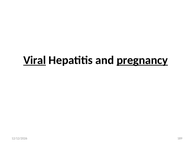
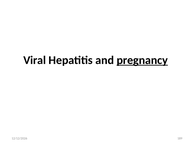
Viral underline: present -> none (35, 60)
